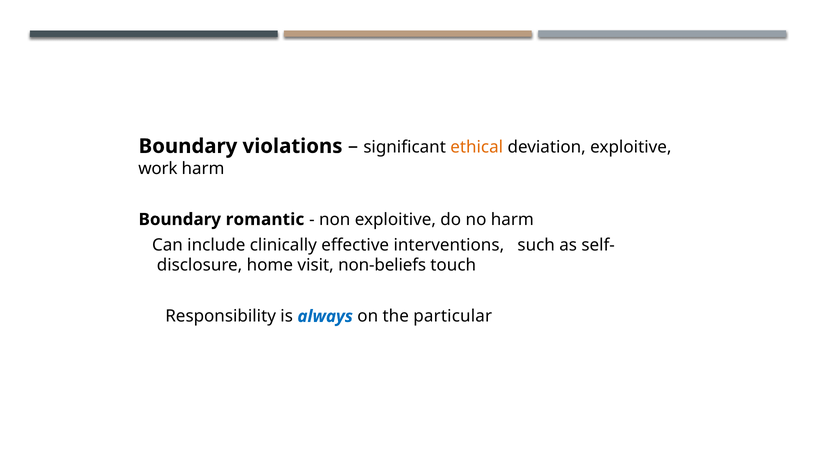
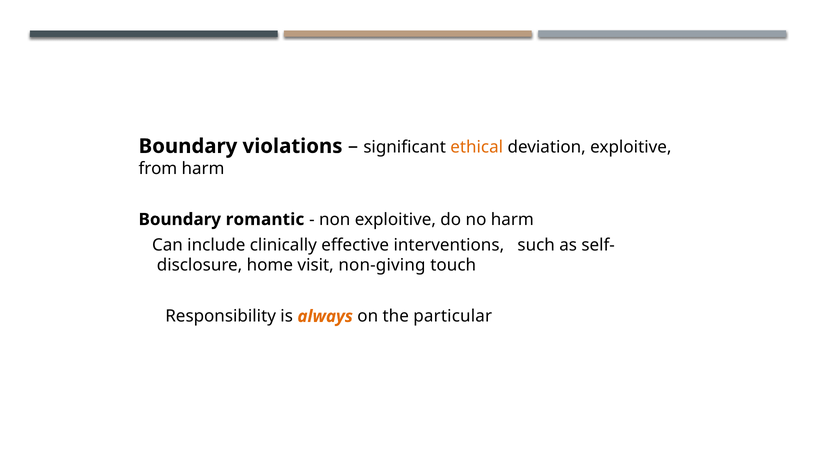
work: work -> from (158, 168)
non-beliefs: non-beliefs -> non-giving (382, 265)
always colour: blue -> orange (325, 316)
